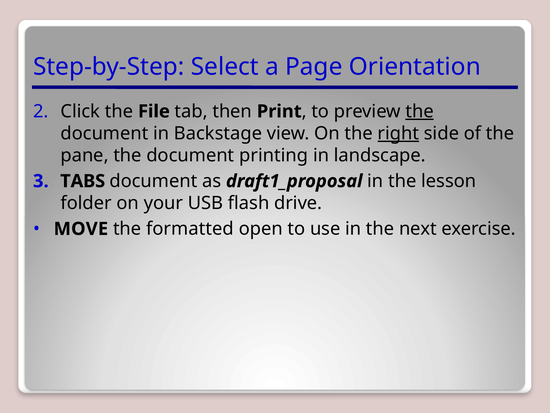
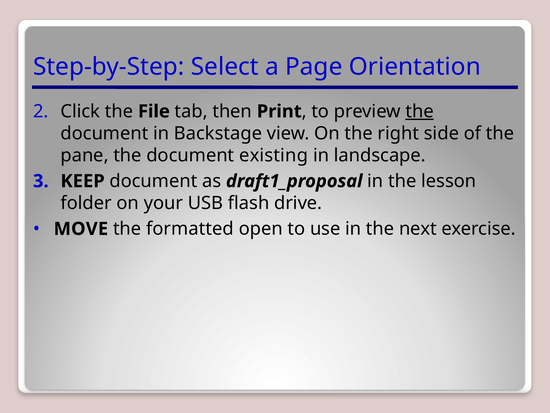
right underline: present -> none (398, 133)
printing: printing -> existing (274, 155)
TABS: TABS -> KEEP (83, 181)
